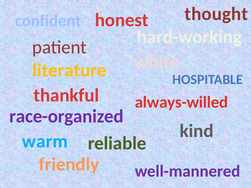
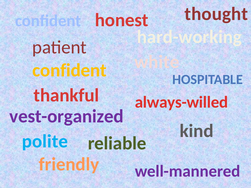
literature: literature -> confident (69, 70)
race-organized: race-organized -> vest-organized (66, 116)
warm: warm -> polite (45, 141)
